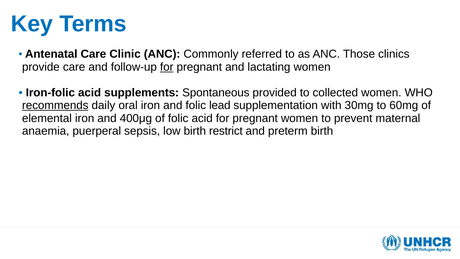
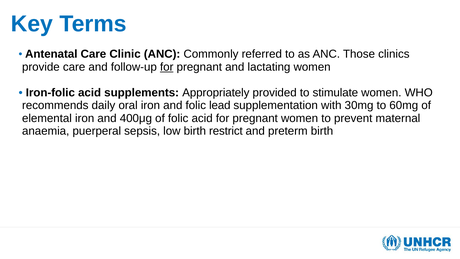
Spontaneous: Spontaneous -> Appropriately (216, 92)
collected: collected -> stimulate (335, 92)
recommends underline: present -> none (55, 105)
